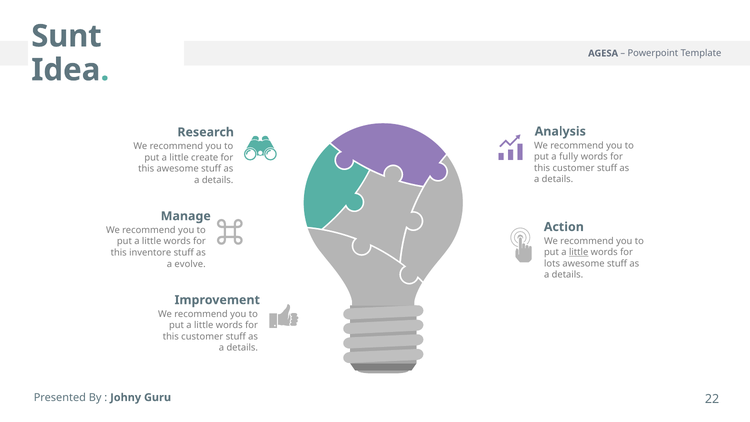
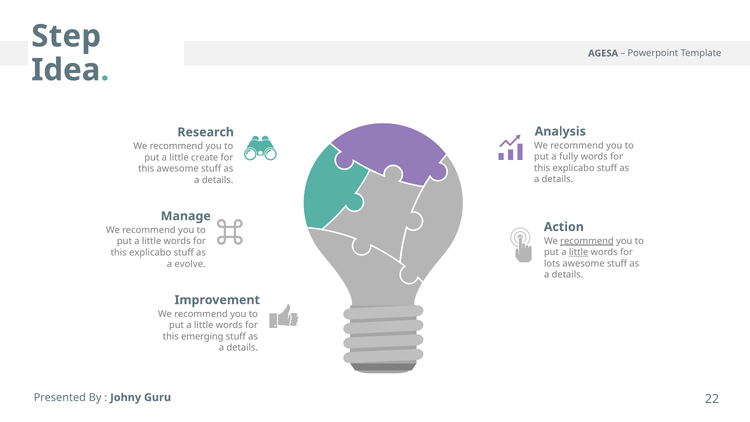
Sunt: Sunt -> Step (66, 36)
customer: customer -> explicabo (574, 168)
recommend underline: none -> present (587, 241)
inventore: inventore -> explicabo (150, 253)
customer: customer -> emerging (202, 336)
